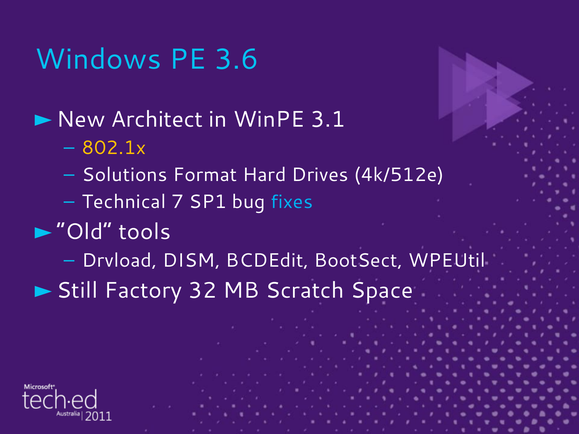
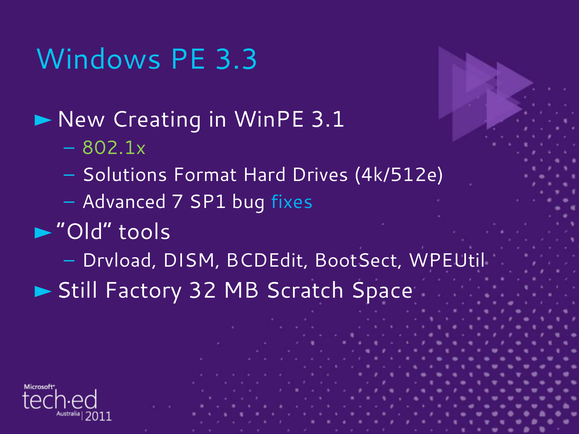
3.6: 3.6 -> 3.3 (237, 59)
Architect: Architect -> Creating (157, 119)
802.1x colour: yellow -> light green (114, 148)
Technical: Technical -> Advanced (124, 202)
